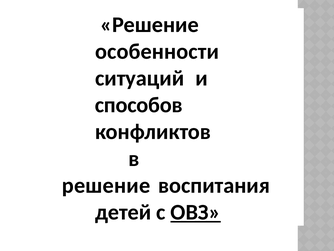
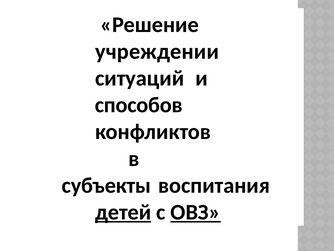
особенности: особенности -> учреждении (157, 51)
решение: решение -> субъекты (106, 185)
детей underline: none -> present (123, 212)
